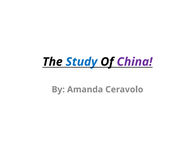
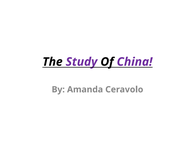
Study colour: blue -> purple (82, 62)
